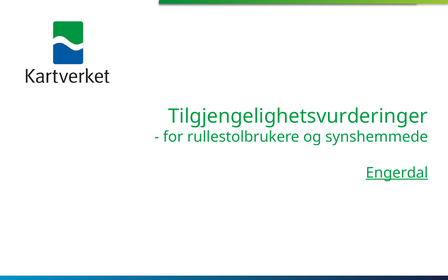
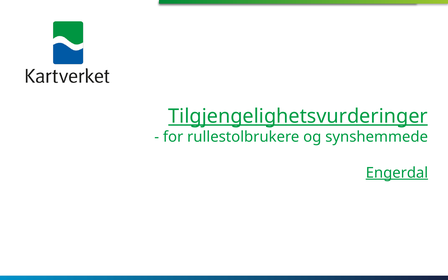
Tilgjengelighetsvurderinger underline: none -> present (298, 116)
